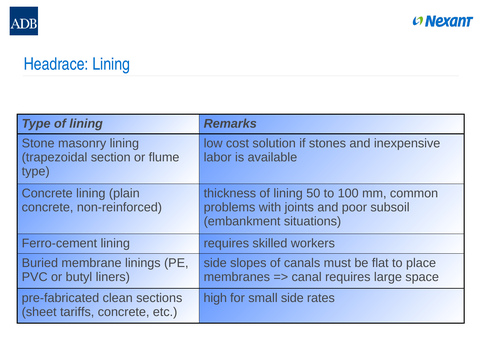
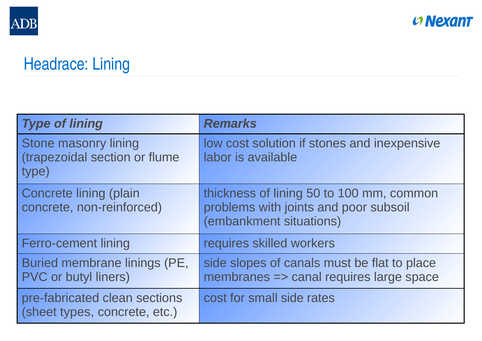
high: high -> cost (215, 298)
tariffs: tariffs -> types (77, 312)
